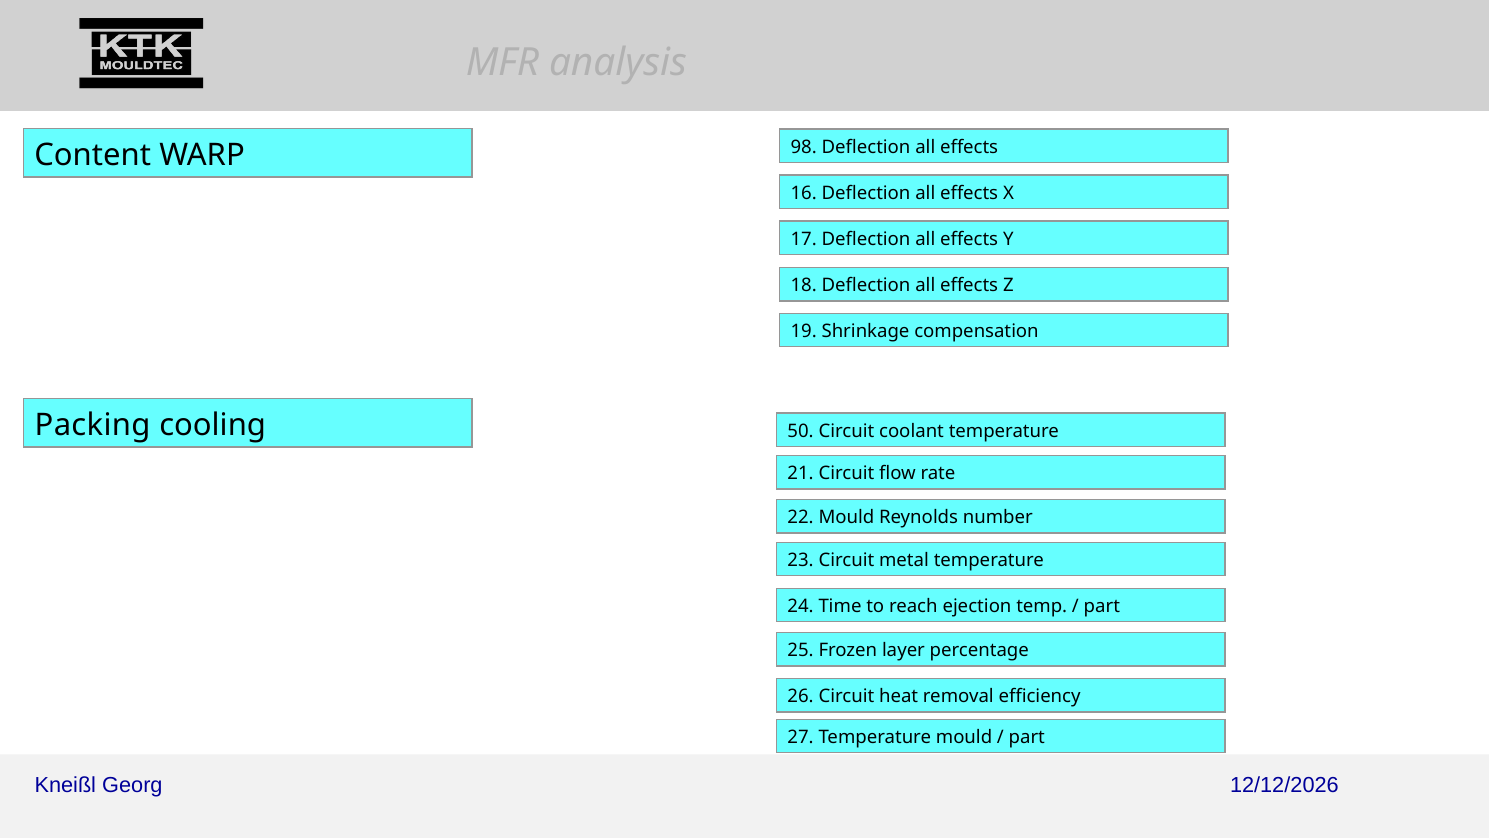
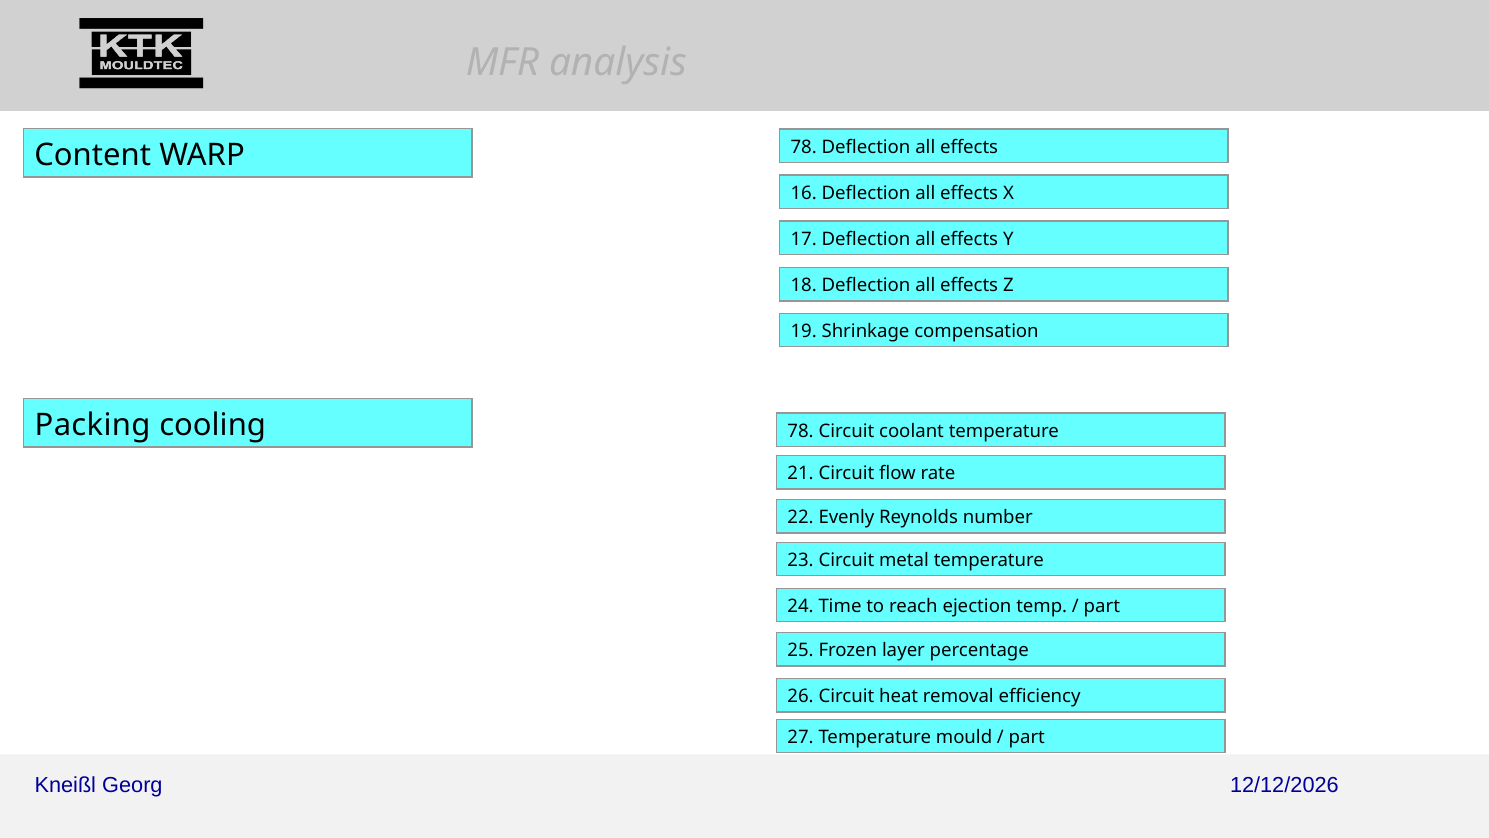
WARP 98: 98 -> 78 (804, 147)
cooling 50: 50 -> 78 (801, 431)
22 Mould: Mould -> Evenly (846, 517)
